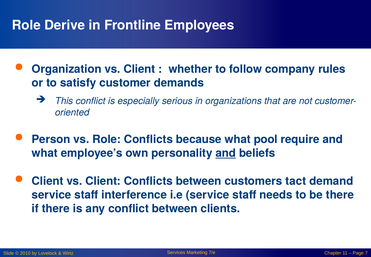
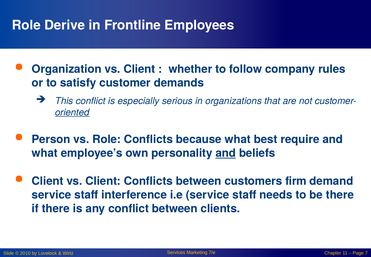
oriented underline: none -> present (72, 112)
pool: pool -> best (266, 139)
tact: tact -> firm (296, 181)
